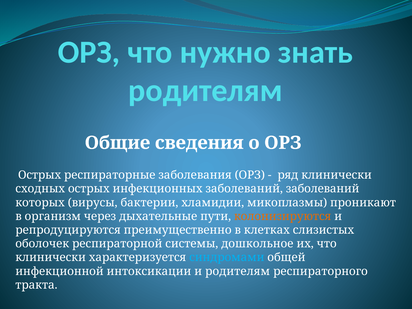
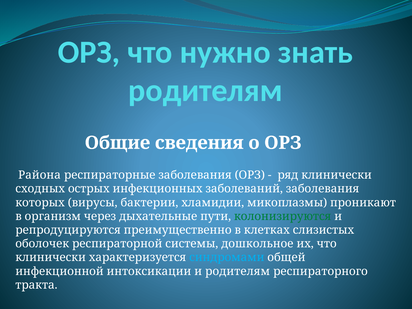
Острых: Острых -> Района (39, 175)
заболеваний заболеваний: заболеваний -> заболевания (323, 189)
колонизируются colour: orange -> green (283, 216)
